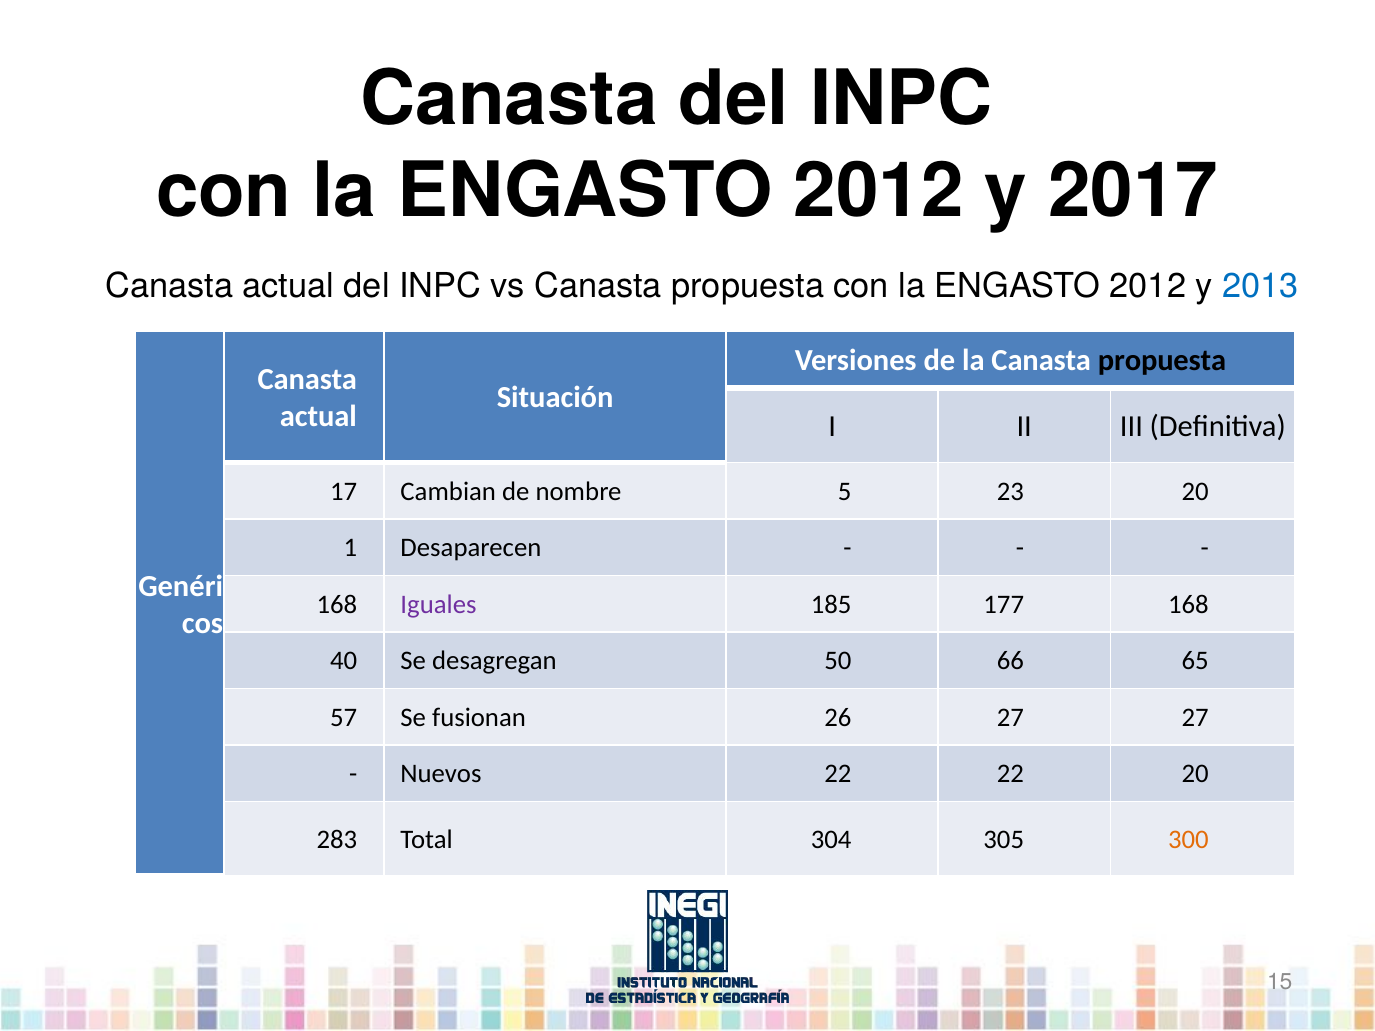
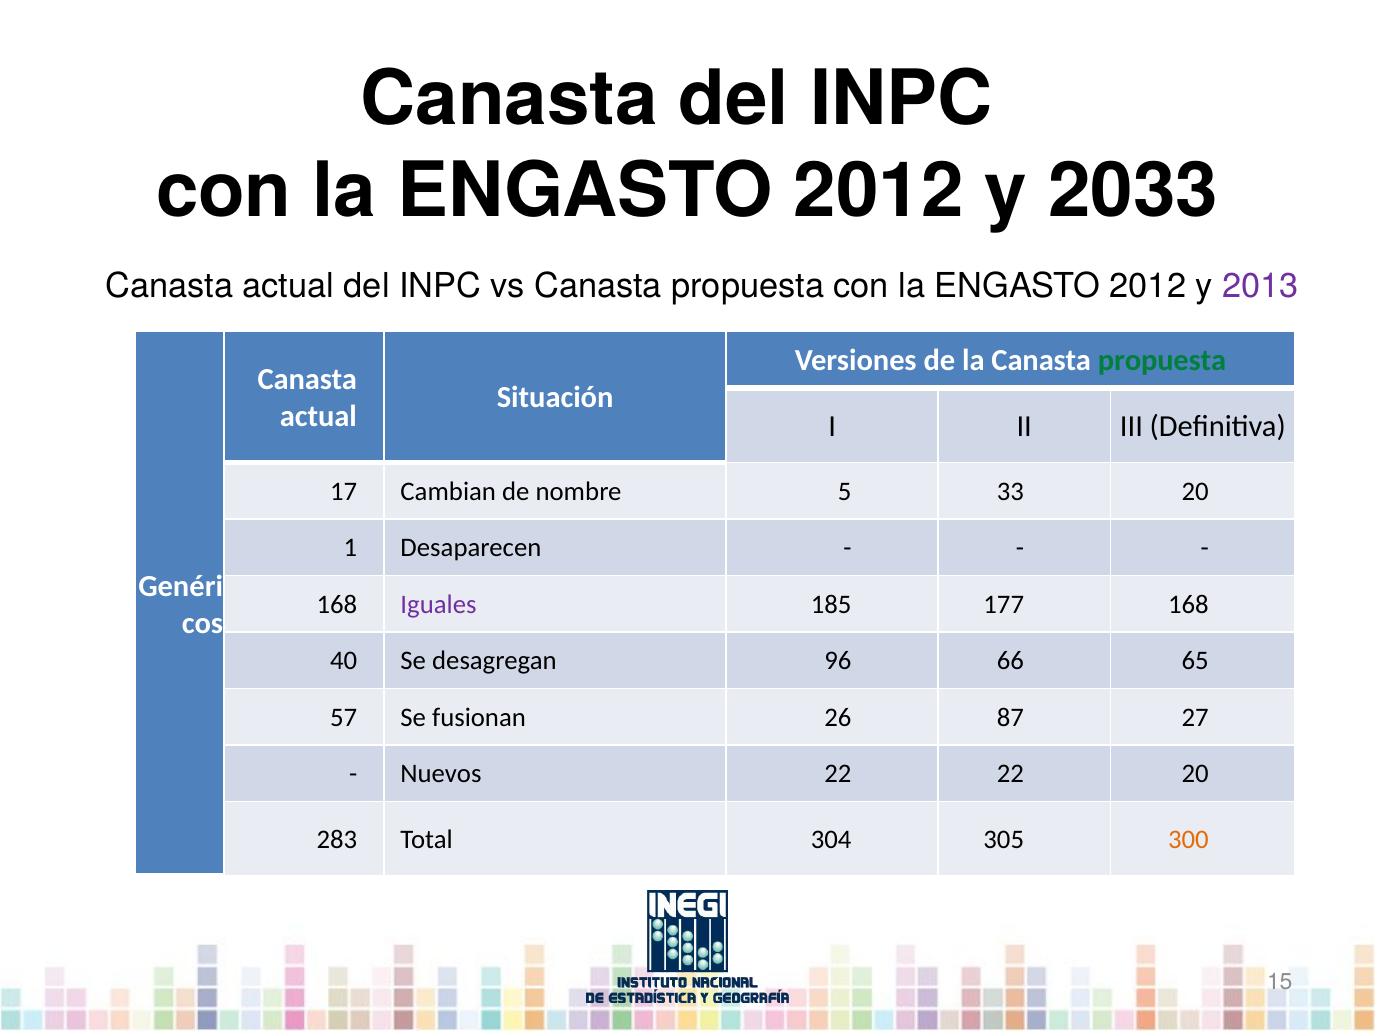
2017: 2017 -> 2033 (1133, 191)
2013 colour: blue -> purple (1261, 286)
propuesta colour: black -> green (1162, 361)
23: 23 -> 33 (1010, 492)
50: 50 -> 96 (838, 661)
26 27: 27 -> 87 (1010, 718)
